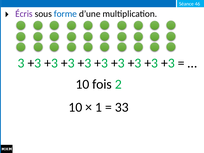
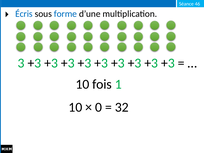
Écris colour: purple -> blue (24, 14)
2: 2 -> 1 (118, 84)
1: 1 -> 0 (99, 107)
33: 33 -> 32 (122, 107)
